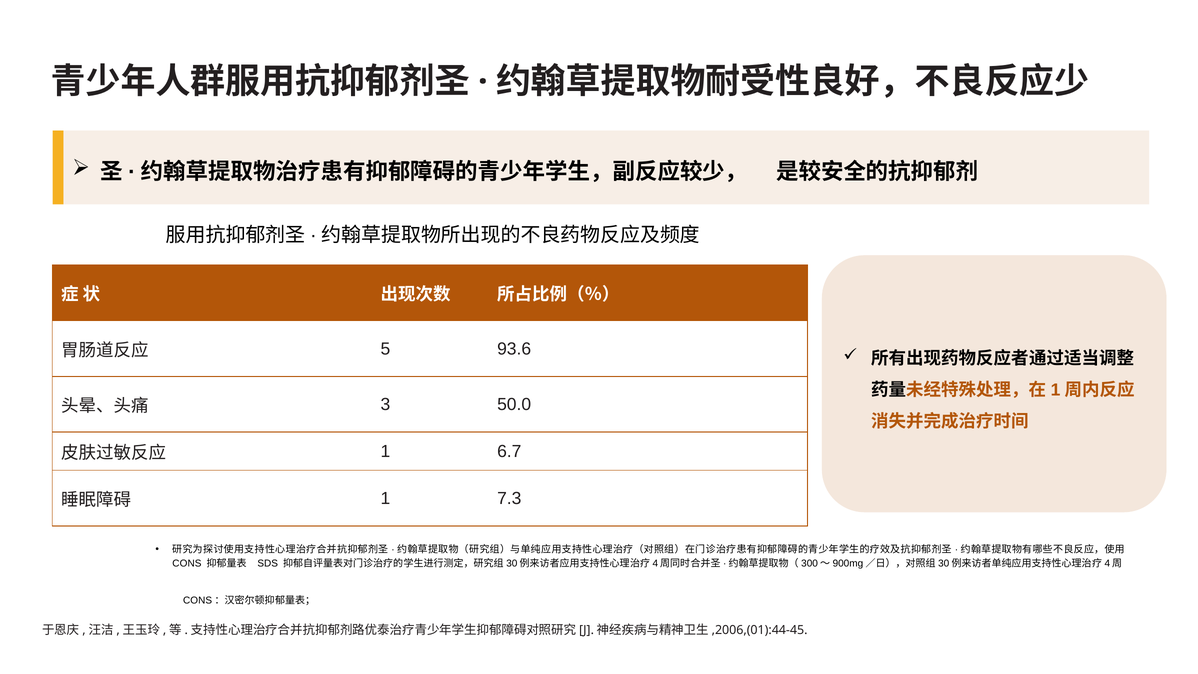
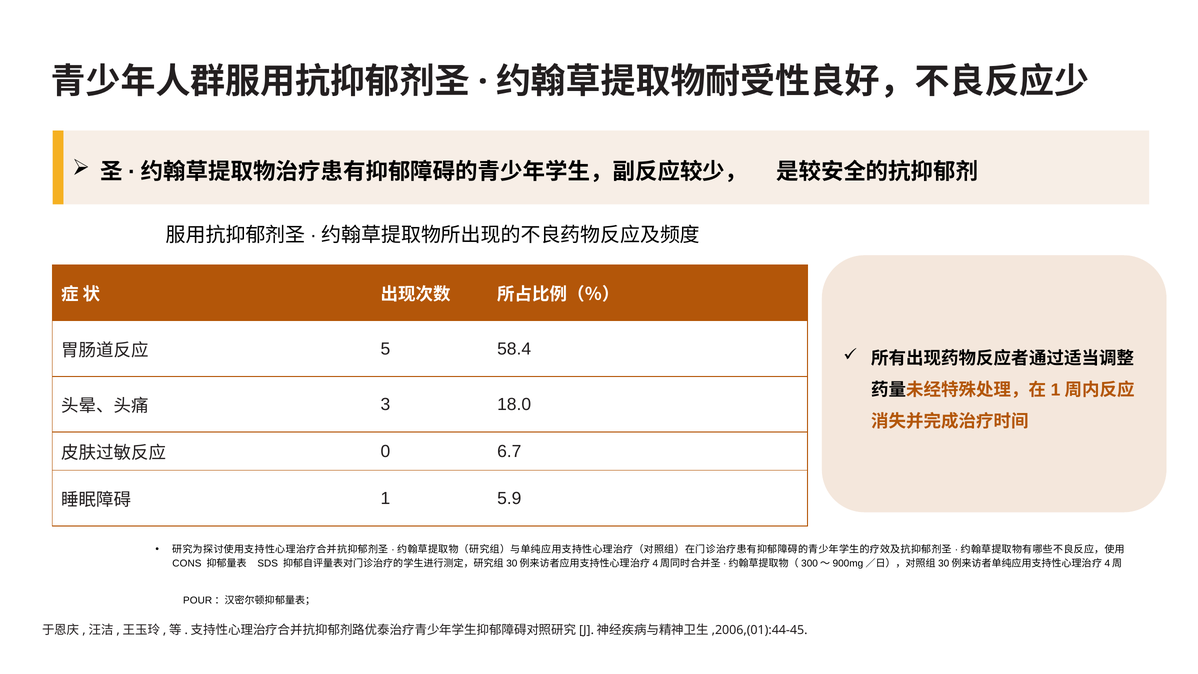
93.6: 93.6 -> 58.4 (514, 349)
50.0: 50.0 -> 18.0 (514, 404)
1: 1 -> 0 (385, 451)
7.3: 7.3 -> 5.9 (509, 498)
CONS: CONS -> POUR (198, 600)
